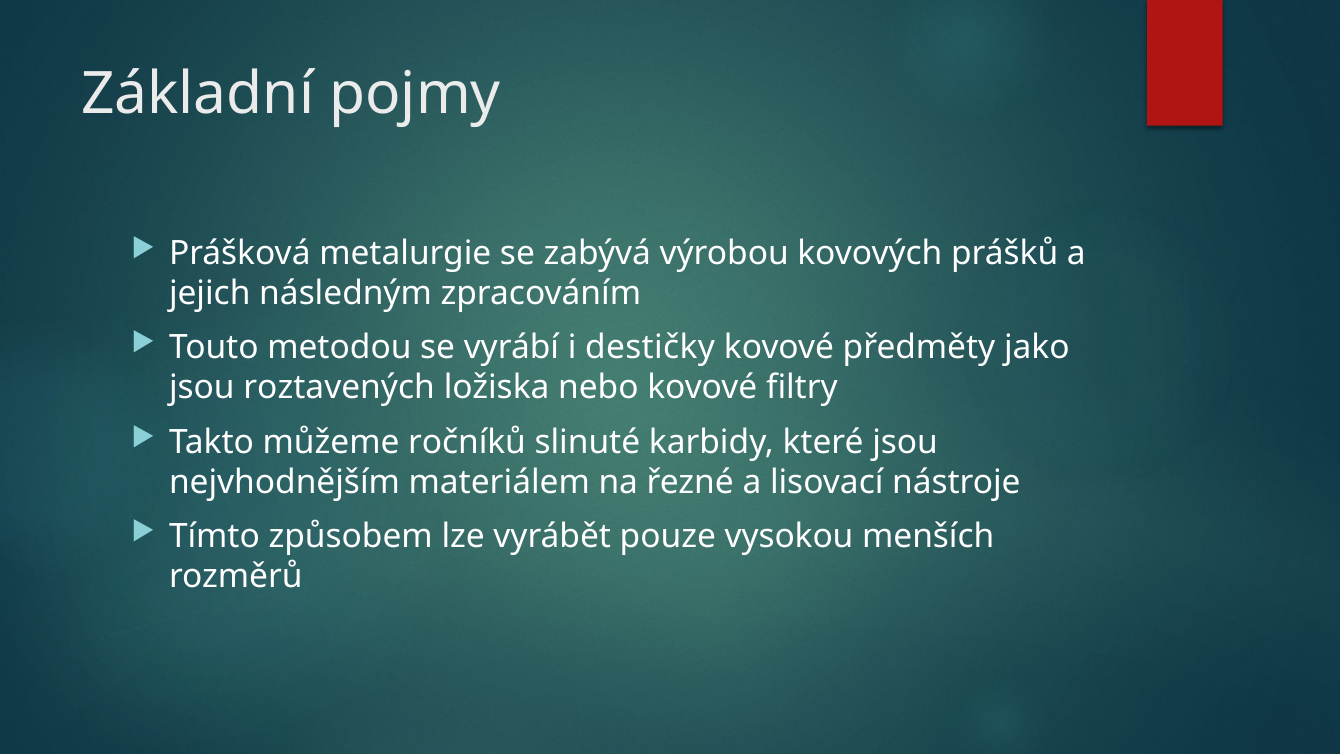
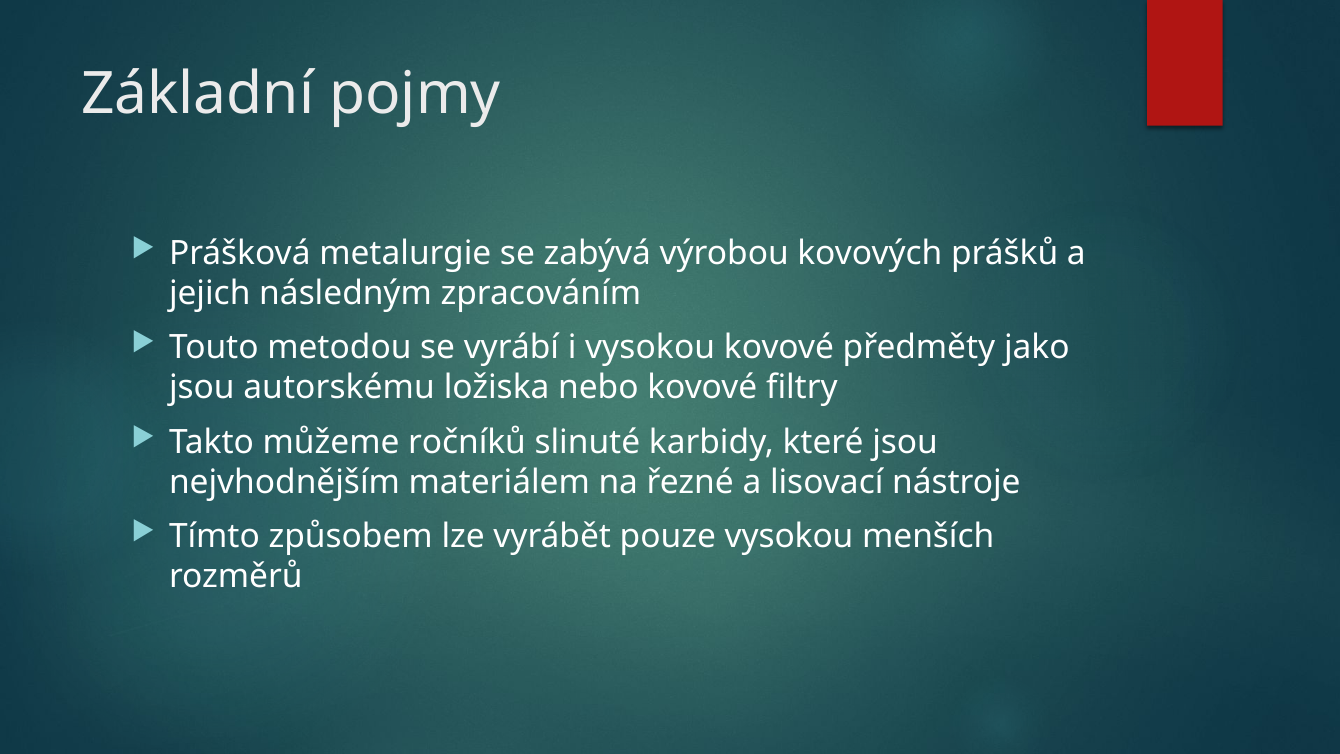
i destičky: destičky -> vysokou (650, 347)
roztavených: roztavených -> autorskému (339, 388)
